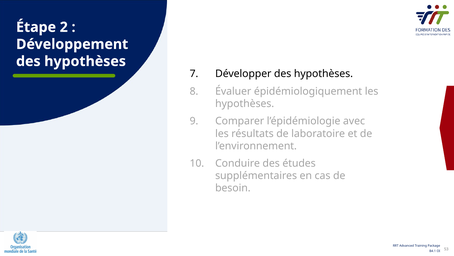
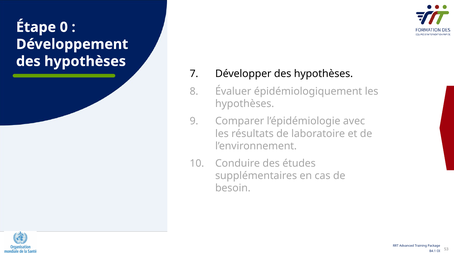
2: 2 -> 0 (64, 27)
